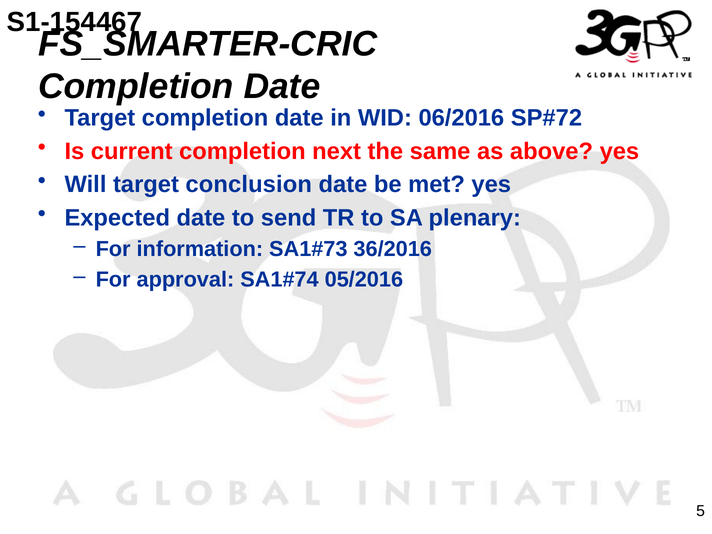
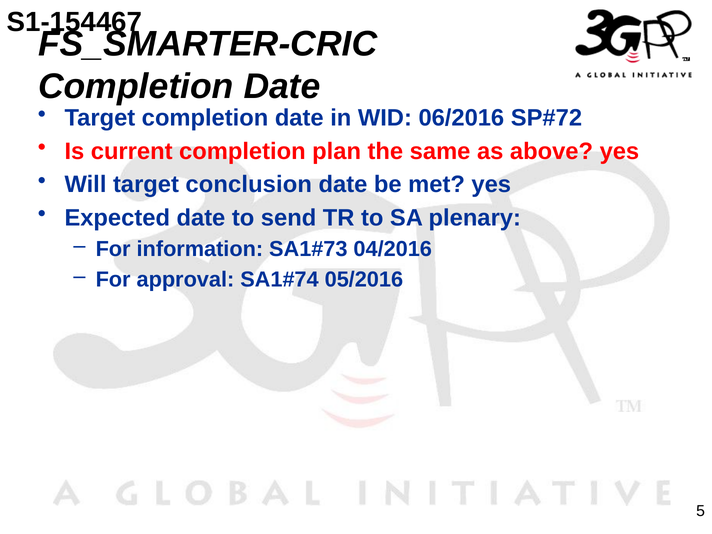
next: next -> plan (337, 151)
36/2016: 36/2016 -> 04/2016 (393, 249)
